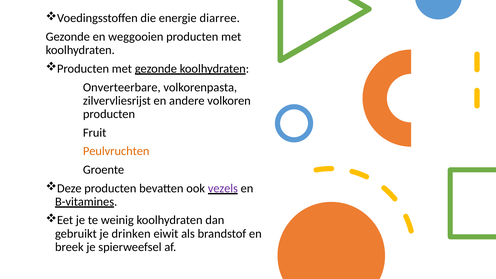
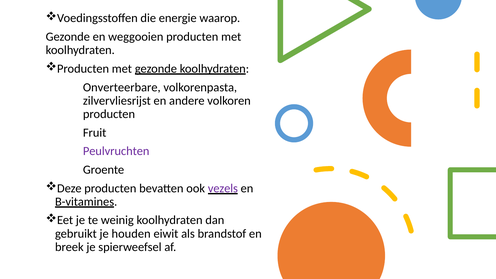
diarree: diarree -> waarop (220, 18)
Peulvruchten colour: orange -> purple (116, 151)
drinken: drinken -> houden (131, 234)
